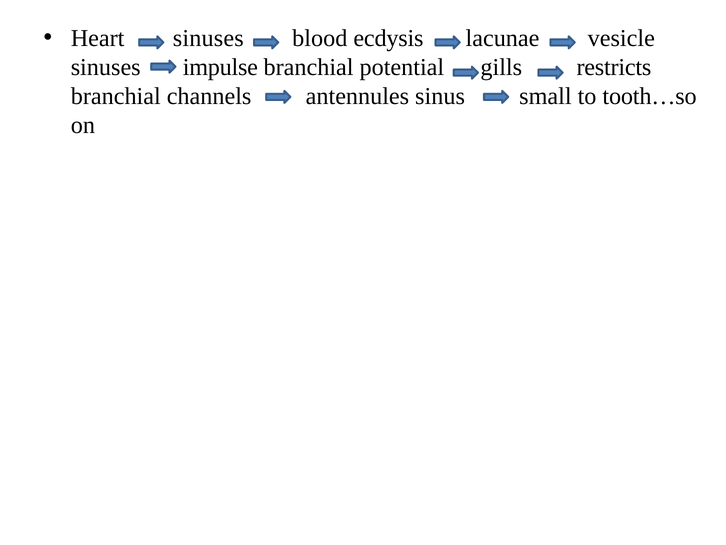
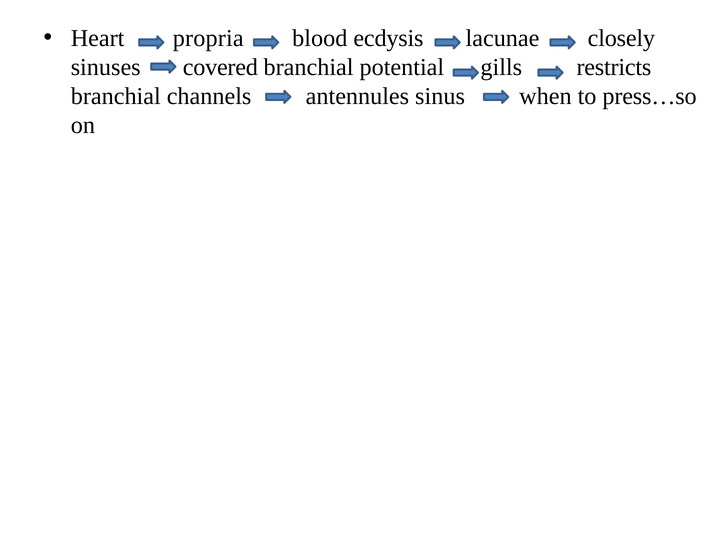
Heart sinuses: sinuses -> propria (208, 38)
vesicle: vesicle -> closely (621, 38)
impulse: impulse -> covered (220, 67)
small: small -> when (545, 96)
tooth…so: tooth…so -> press…so (650, 96)
